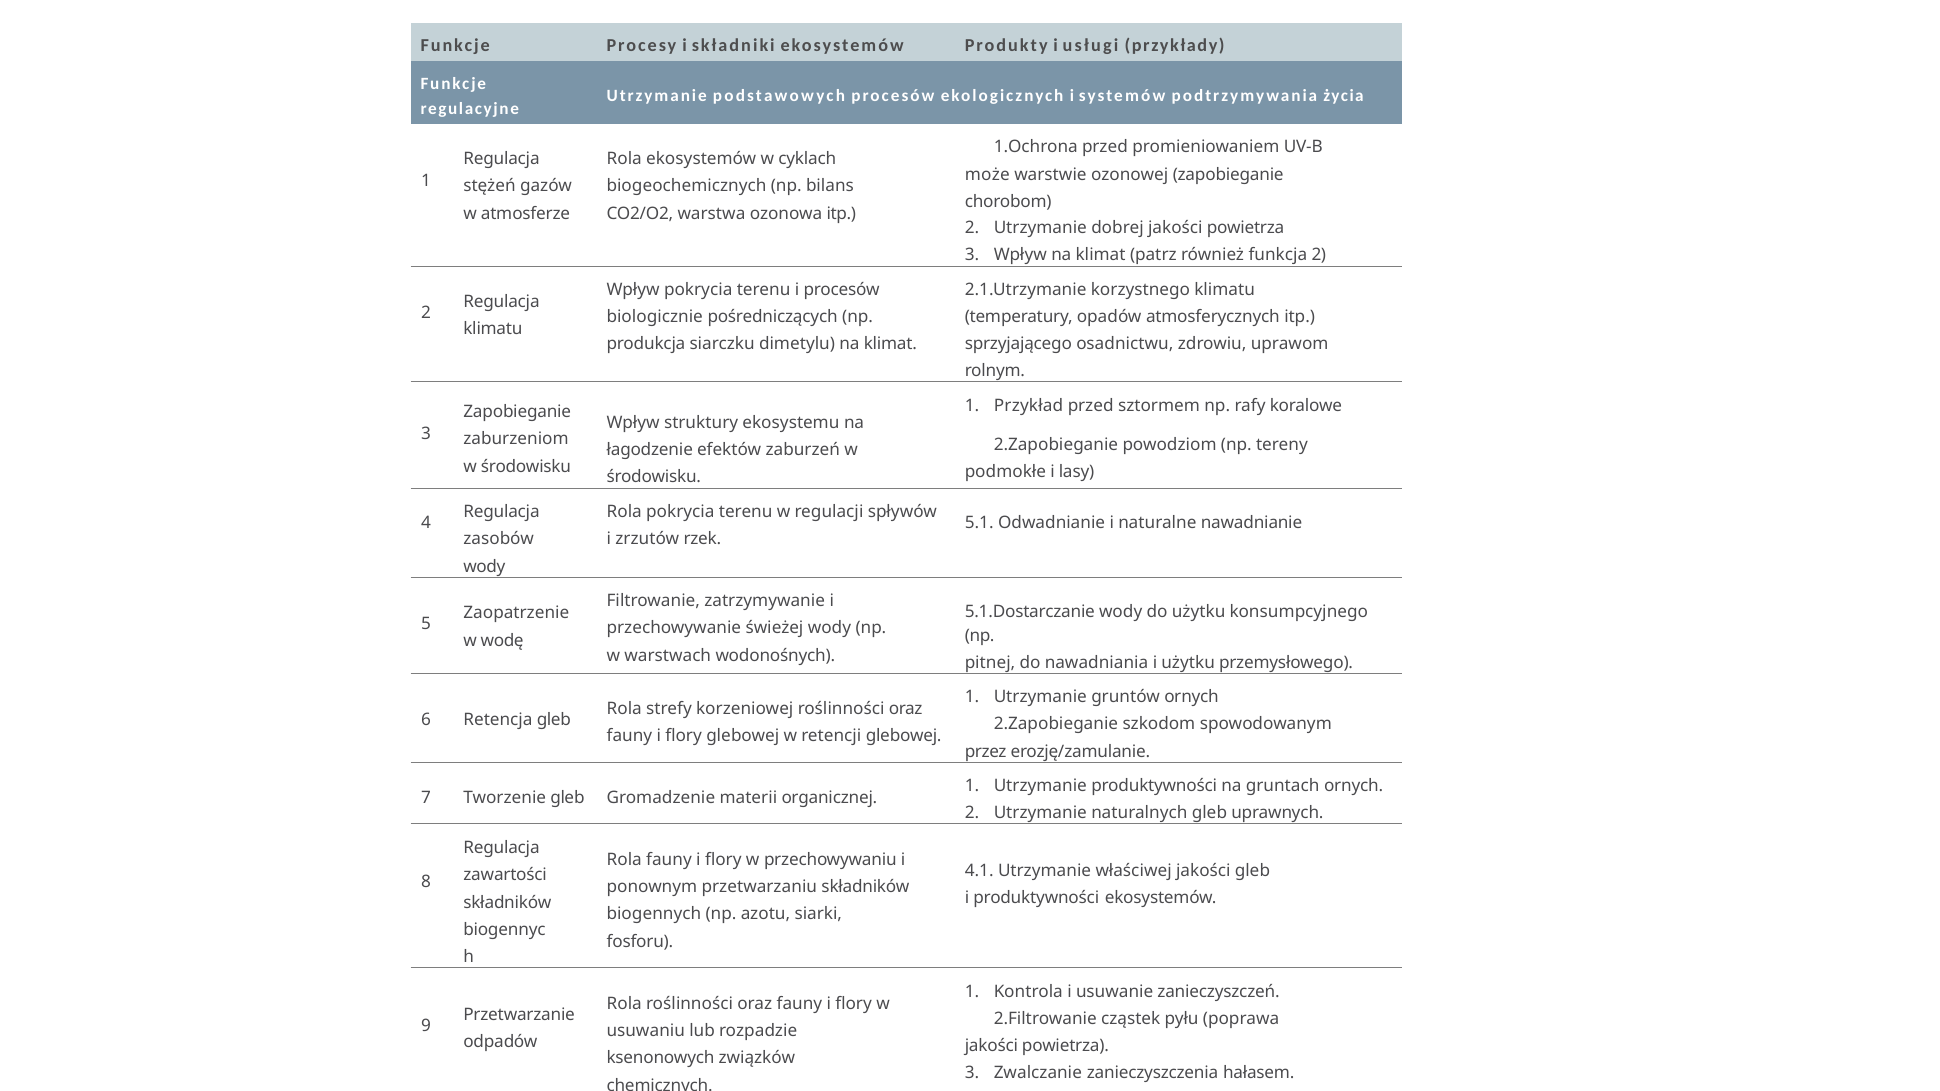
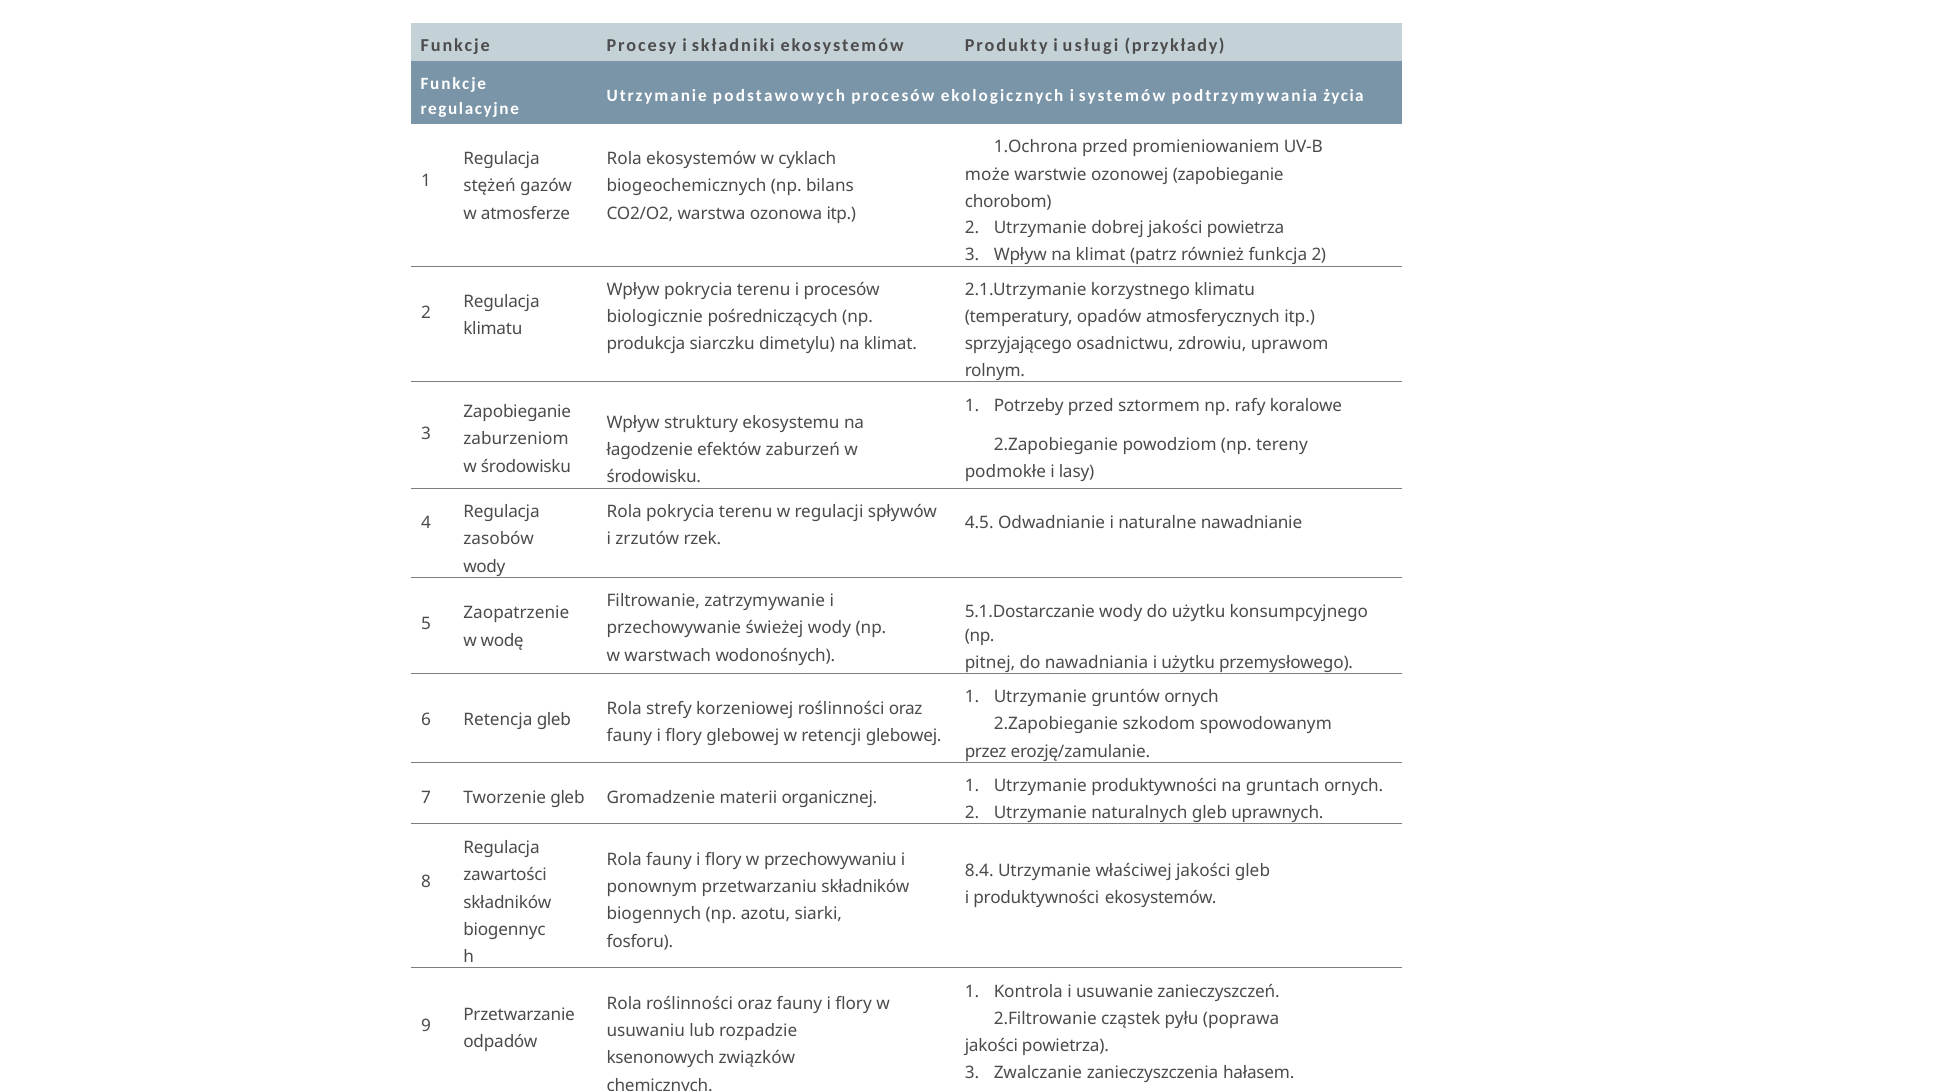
Przykład: Przykład -> Potrzeby (1029, 406)
5.1: 5.1 -> 4.5 (979, 523)
4.1: 4.1 -> 8.4 (979, 871)
